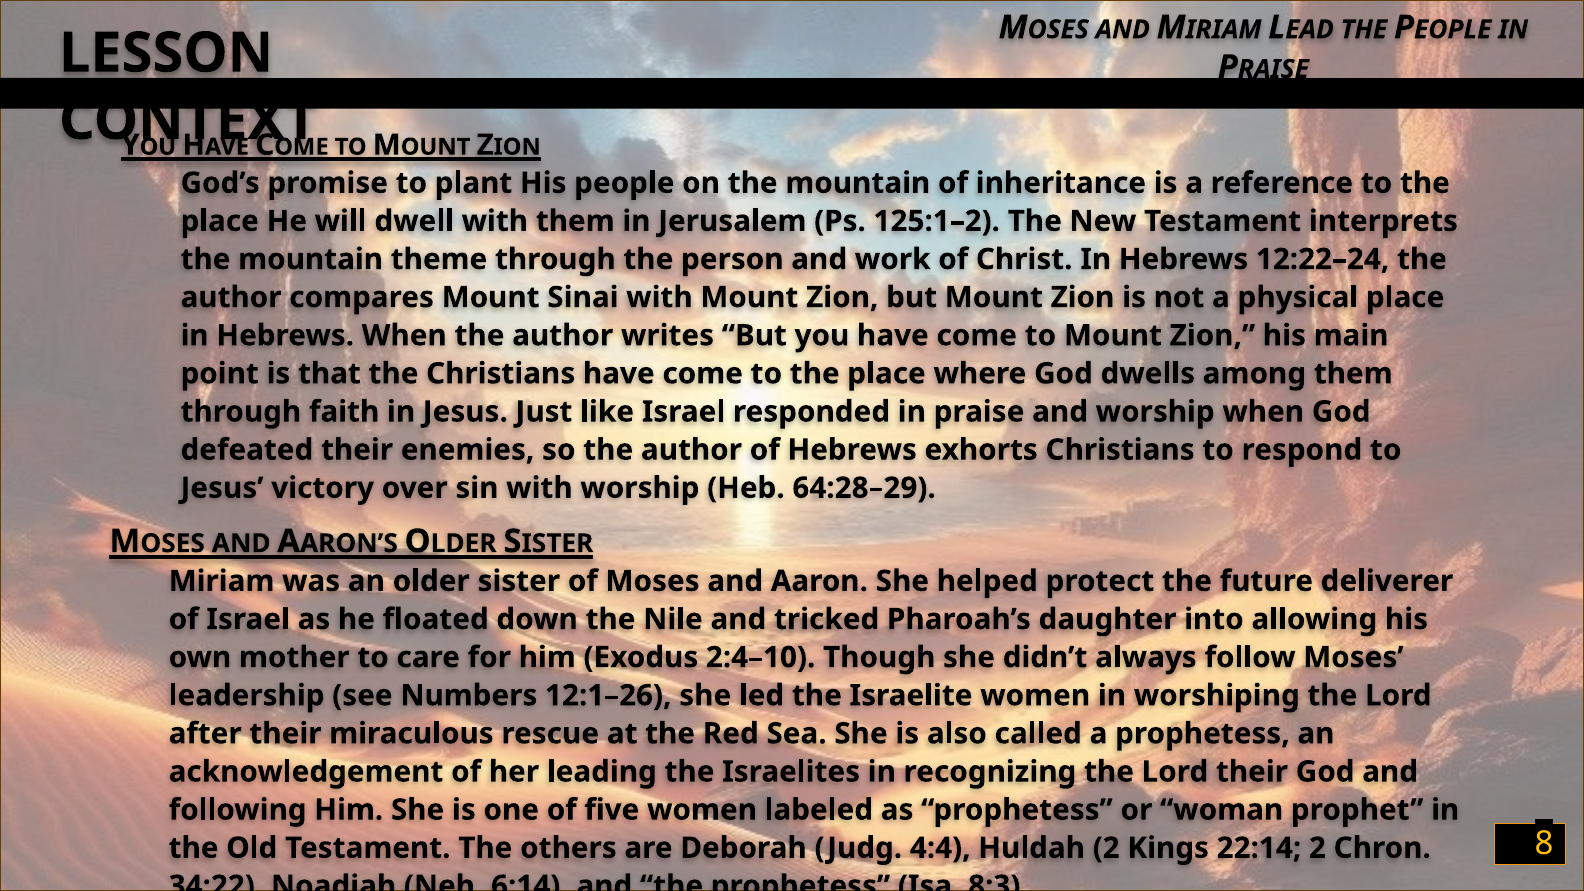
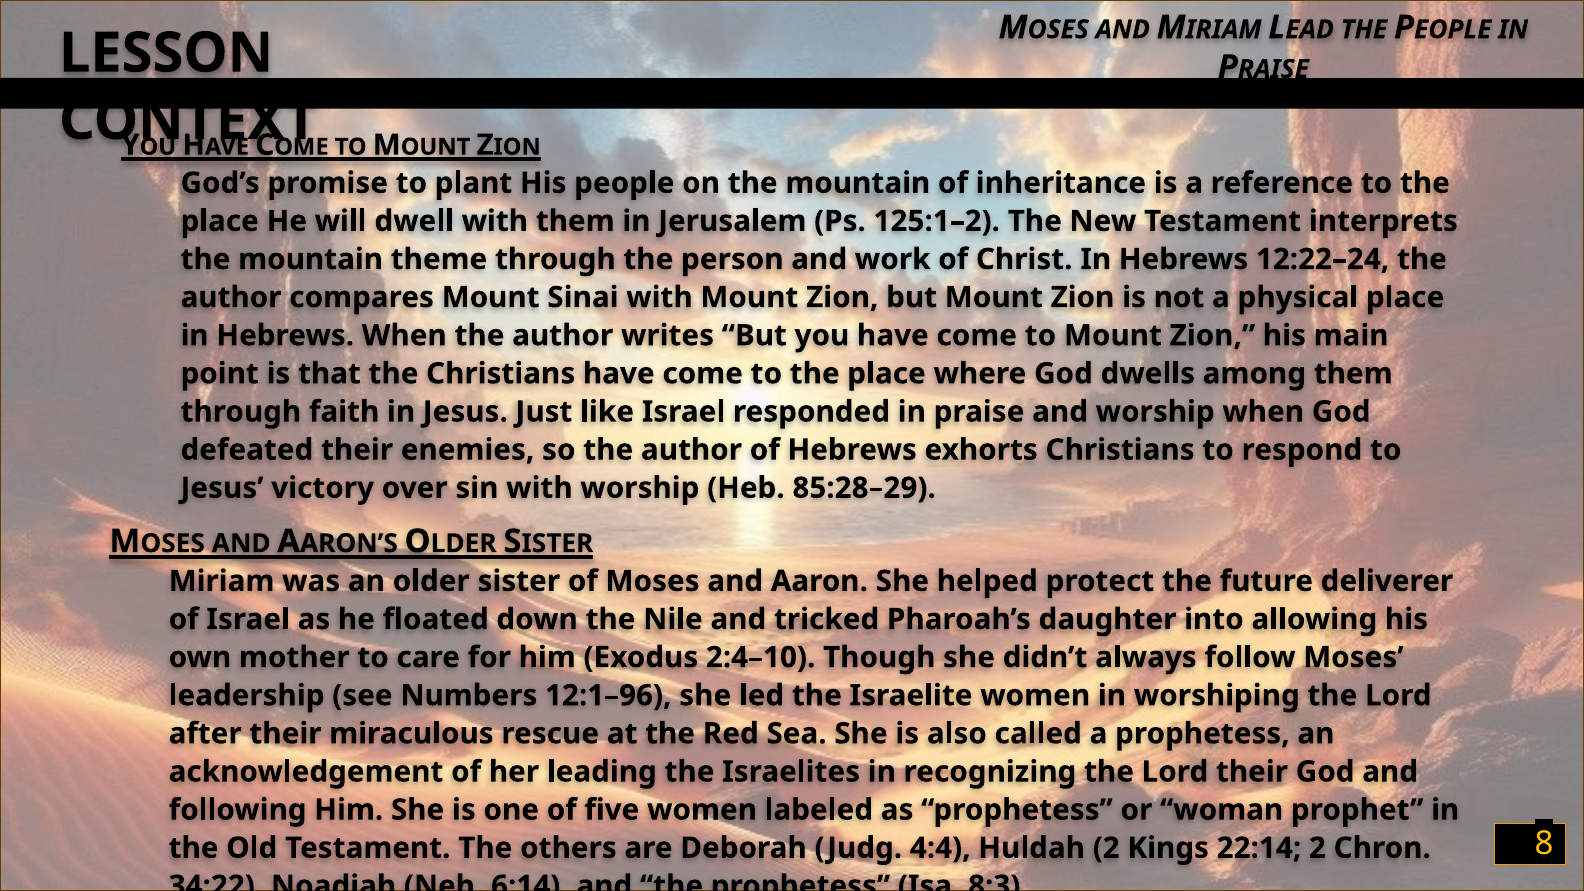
64:28–29: 64:28–29 -> 85:28–29 (864, 488)
12:1–26: 12:1–26 -> 12:1–96 (608, 696)
